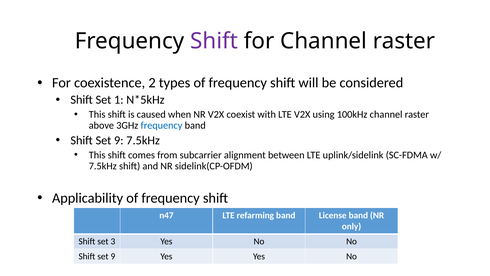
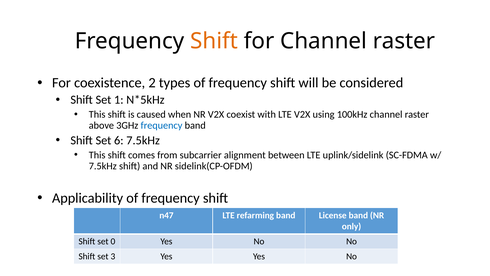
Shift colour: purple -> orange (214, 41)
9: 9 -> 6 (119, 140)
3: 3 -> 0 (113, 241)
9: 9 -> 3 (113, 256)
